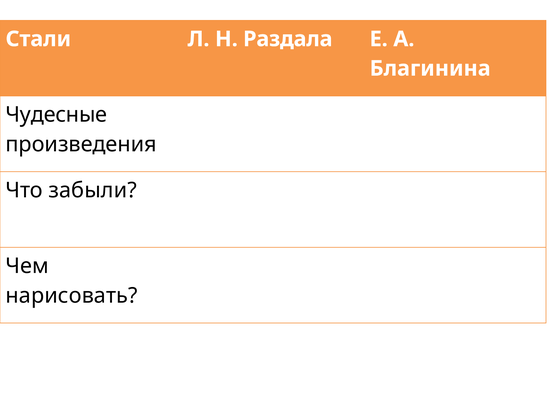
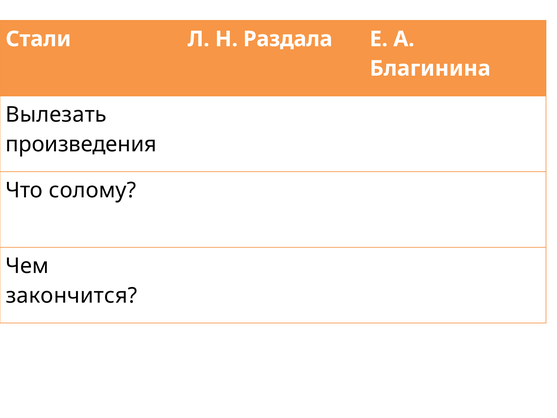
Чудесные: Чудесные -> Вылезать (56, 115)
забыли: забыли -> солому (93, 190)
нарисовать: нарисовать -> закончится (72, 295)
